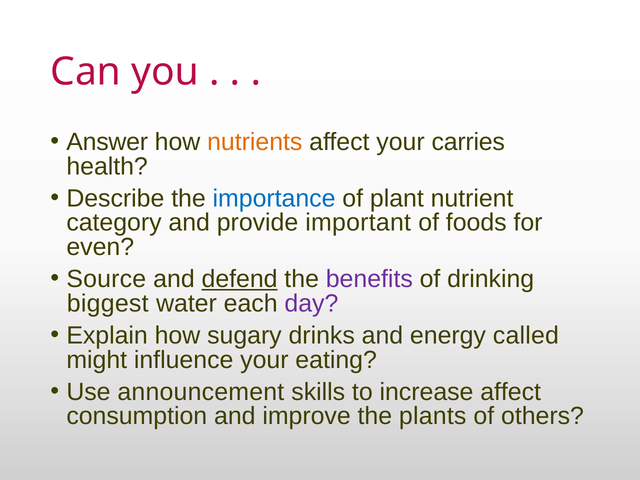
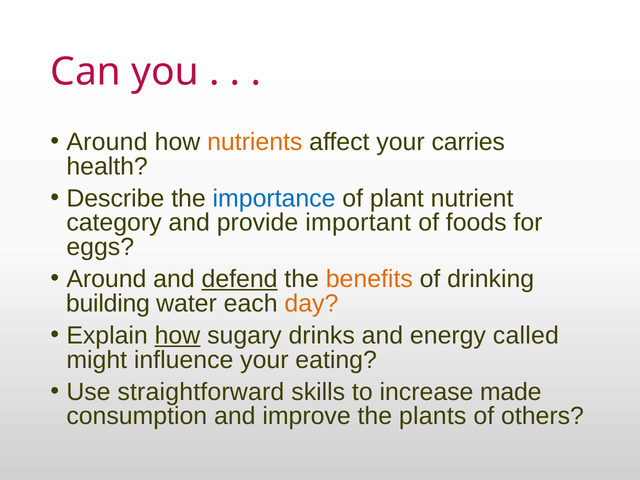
Answer: Answer -> Around (107, 142)
even: even -> eggs (100, 247)
Source: Source -> Around (106, 279)
benefits colour: purple -> orange (369, 279)
biggest: biggest -> building (108, 303)
day colour: purple -> orange (311, 303)
how underline: none -> present (177, 336)
announcement: announcement -> straightforward (201, 392)
increase affect: affect -> made (511, 392)
